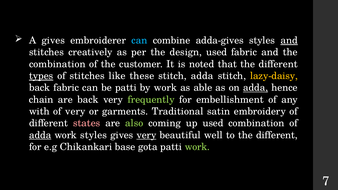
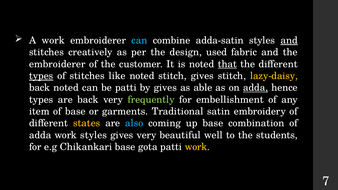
A gives: gives -> work (53, 40)
adda-gives: adda-gives -> adda-satin (220, 40)
combination: combination -> embroiderer (57, 64)
that underline: none -> present (227, 64)
like these: these -> noted (142, 76)
stitch adda: adda -> gives (202, 76)
back fabric: fabric -> noted (66, 88)
by work: work -> gives (165, 88)
chain: chain -> types (41, 100)
with: with -> item (39, 111)
of very: very -> base (75, 111)
states colour: pink -> yellow (87, 123)
also colour: light green -> light blue (134, 123)
up used: used -> base (213, 123)
adda underline: present -> none (40, 135)
very underline: present -> none (146, 135)
to the different: different -> students (277, 135)
work colour: light green -> yellow (197, 147)
